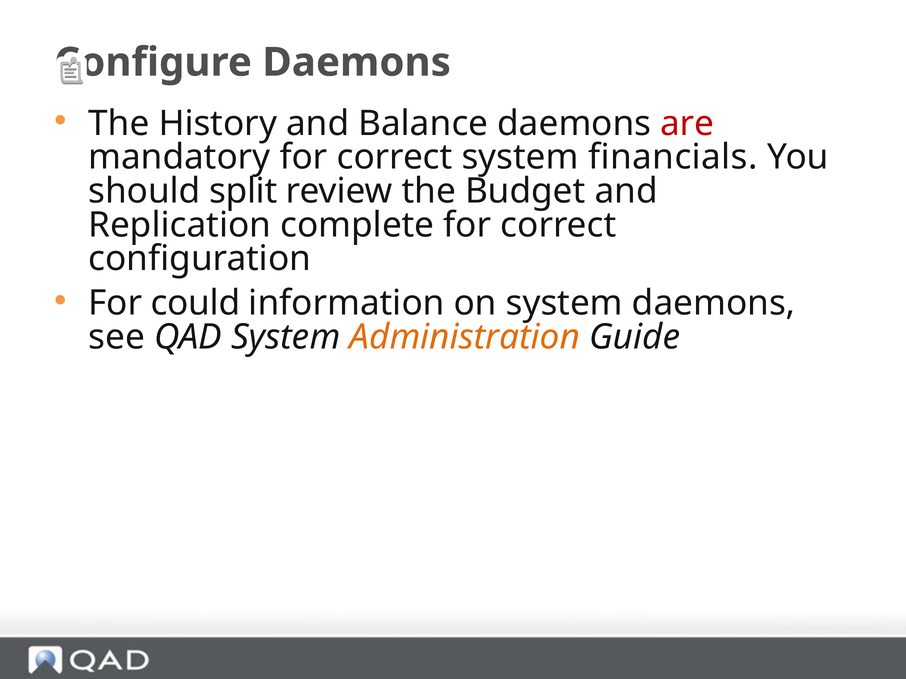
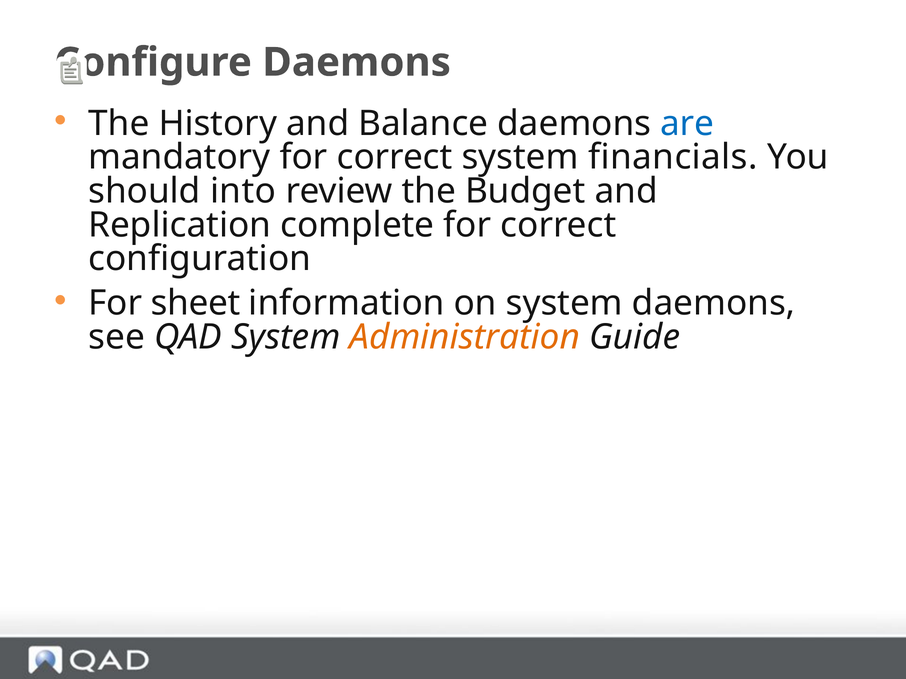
are colour: red -> blue (687, 124)
split: split -> into (243, 191)
could: could -> sheet (196, 303)
